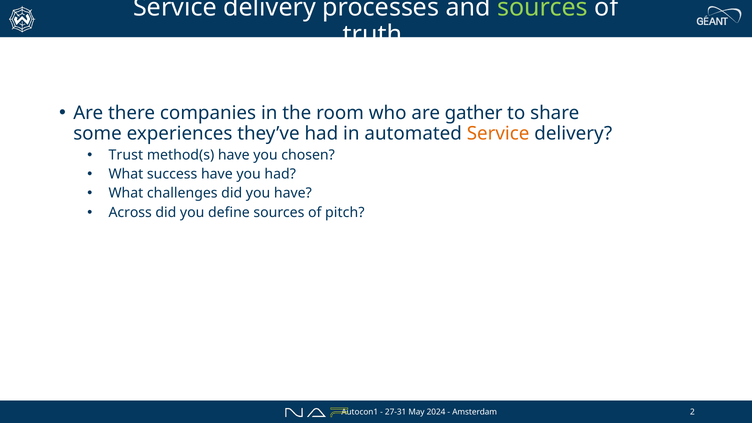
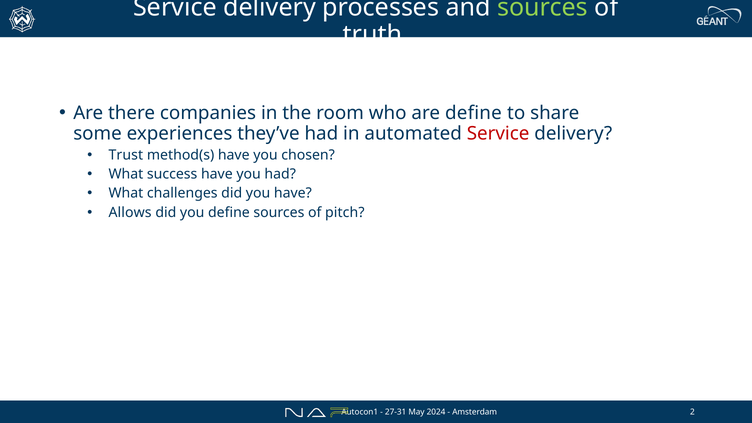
are gather: gather -> define (473, 113)
Service colour: orange -> red (498, 133)
Across: Across -> Allows (130, 212)
